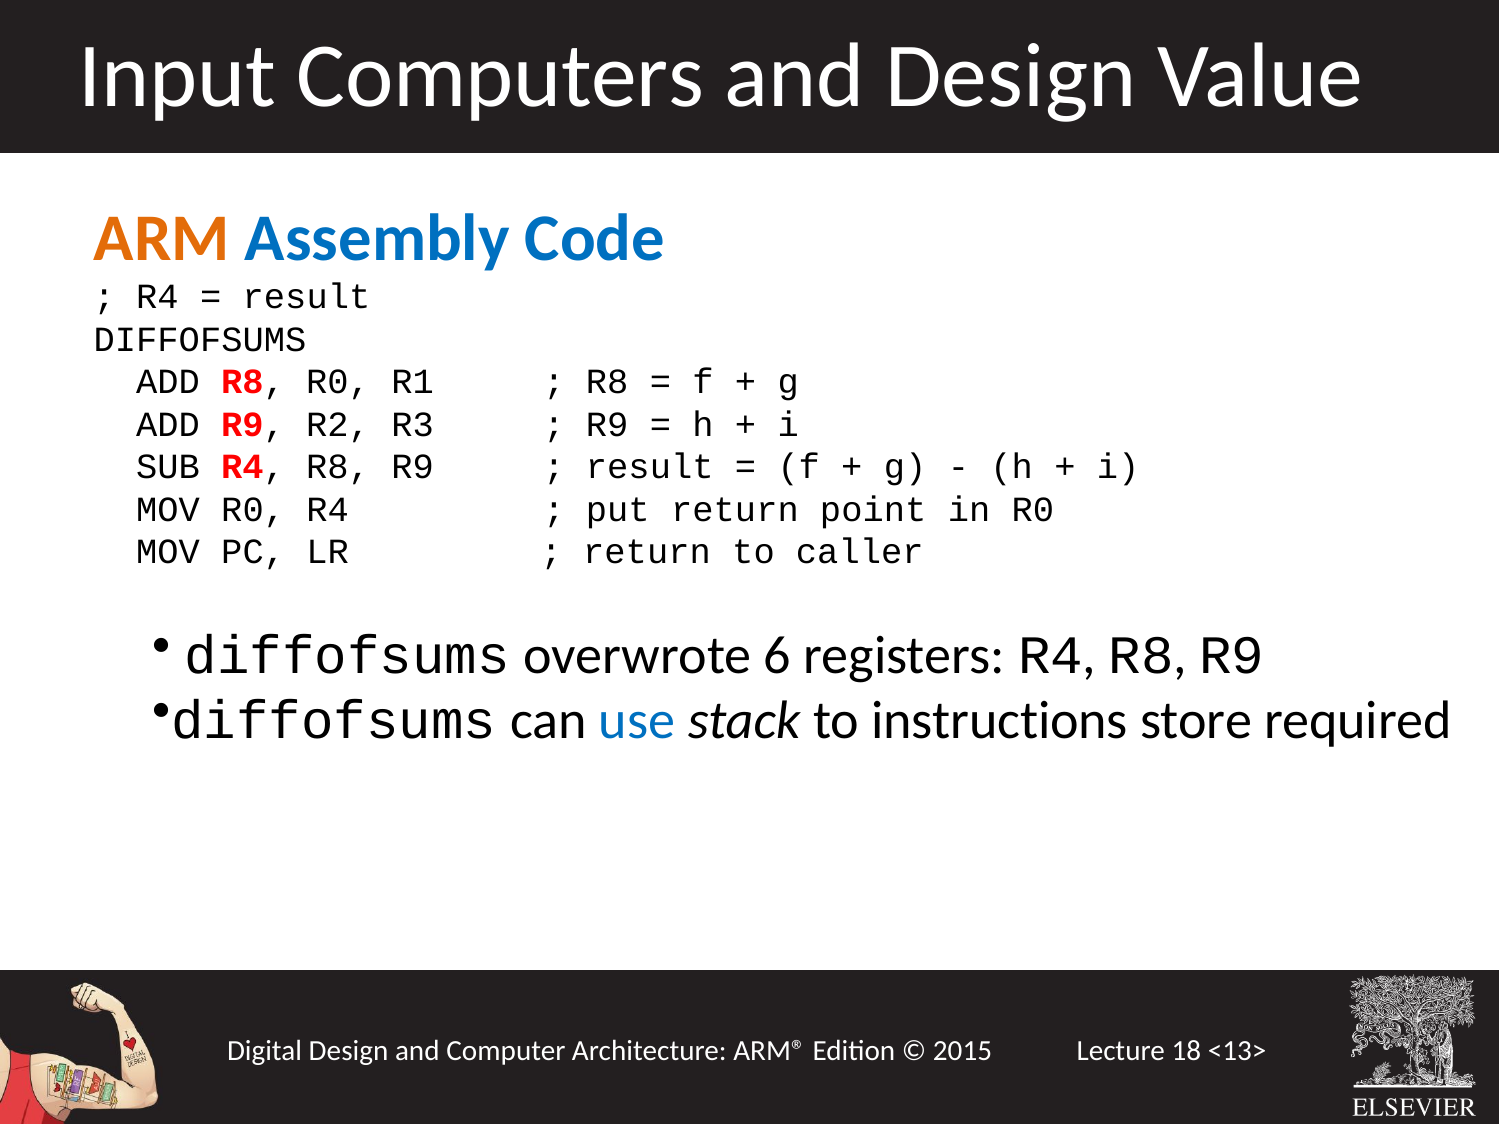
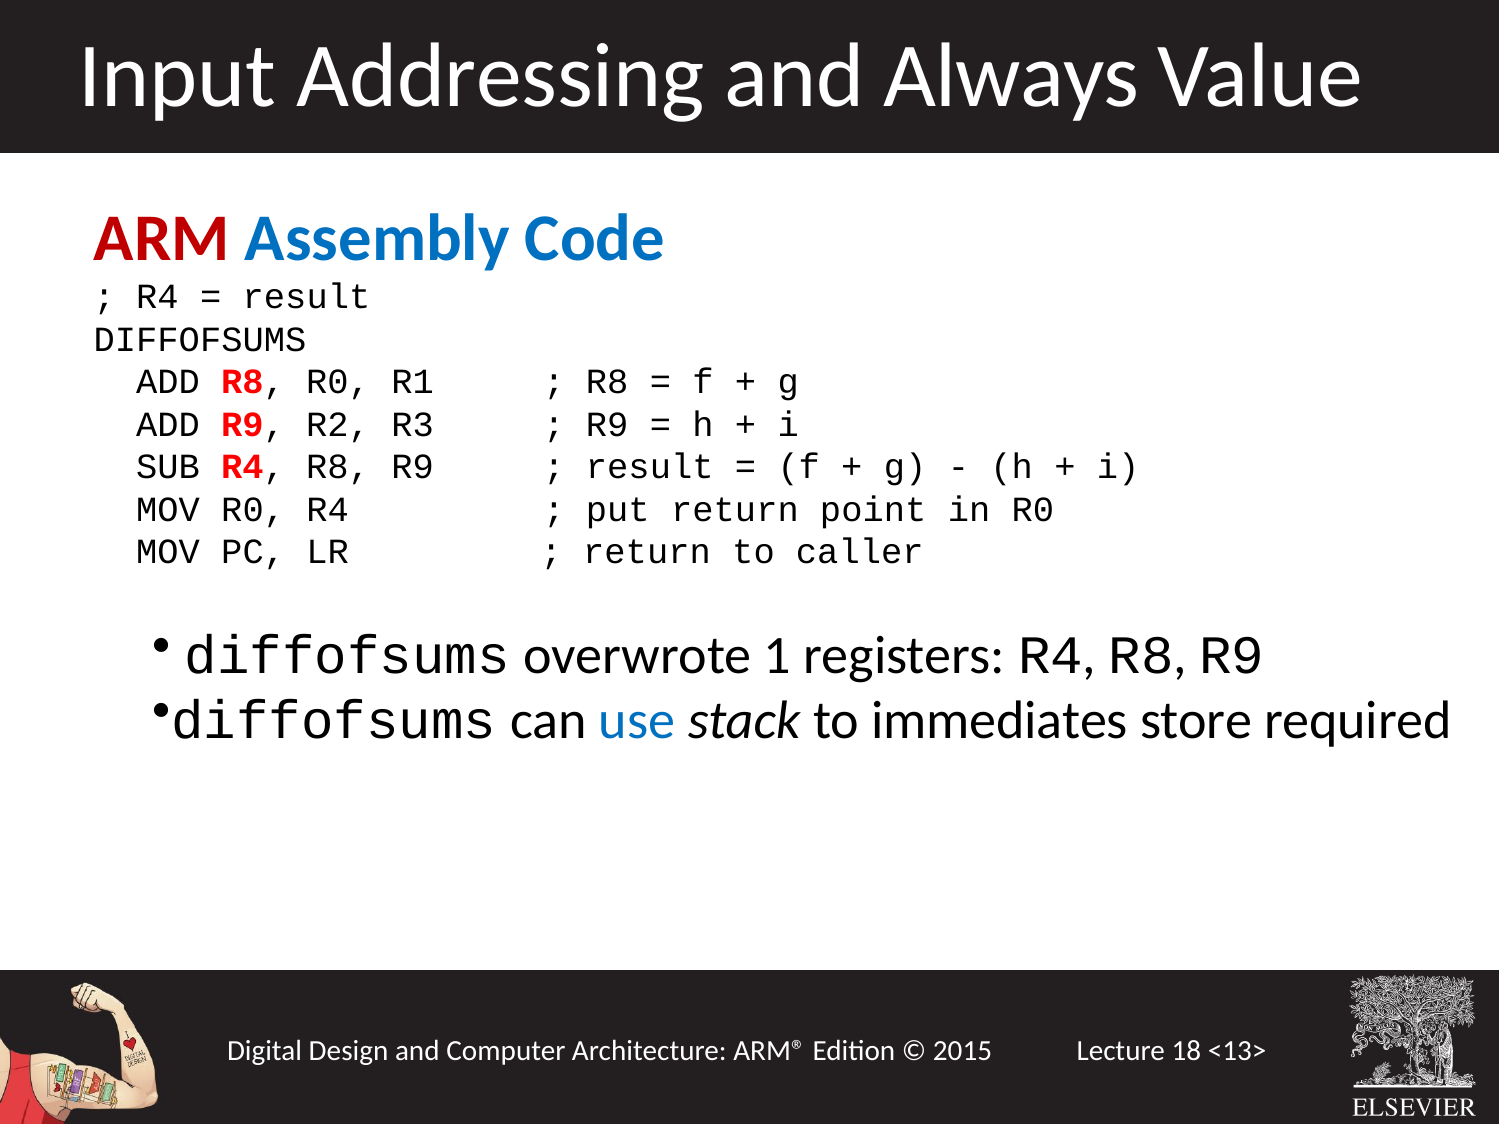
Computers: Computers -> Addressing (500, 77)
and Design: Design -> Always (1012, 77)
ARM colour: orange -> red (162, 238)
6: 6 -> 1 (778, 656)
instructions: instructions -> immediates (1000, 721)
